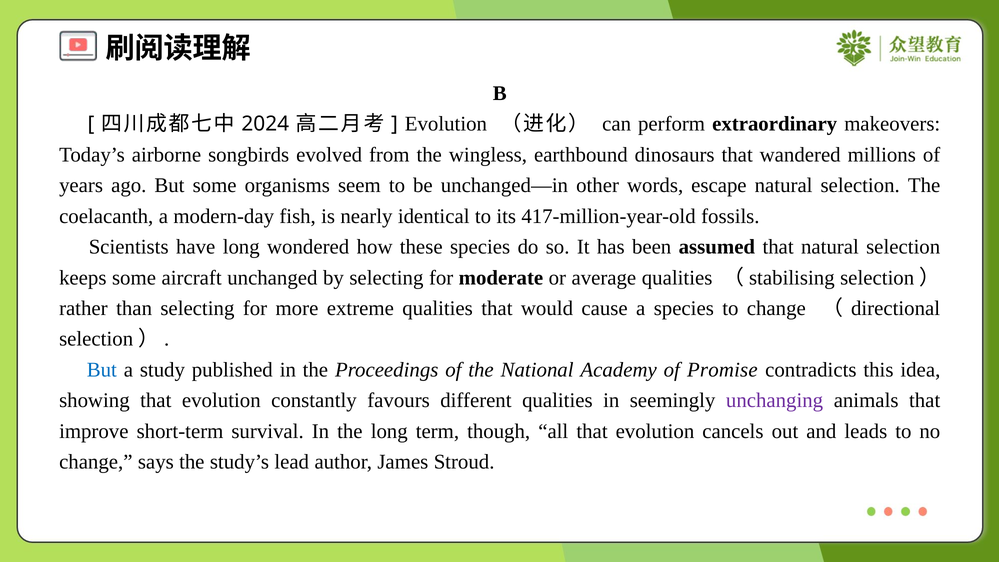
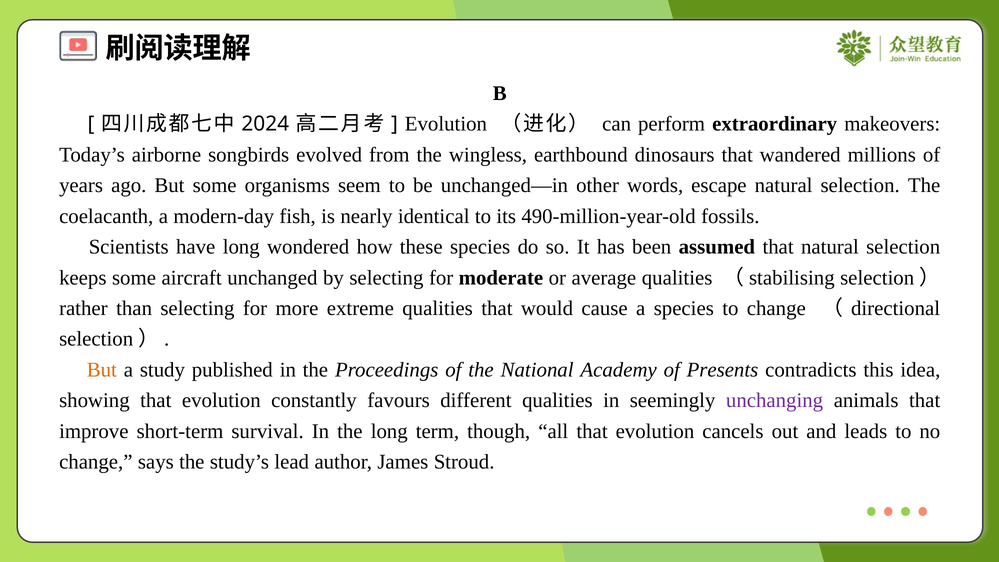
417-million-year-old: 417-million-year-old -> 490-million-year-old (609, 216)
But colour: blue -> orange (102, 370)
Promise: Promise -> Presents (722, 370)
